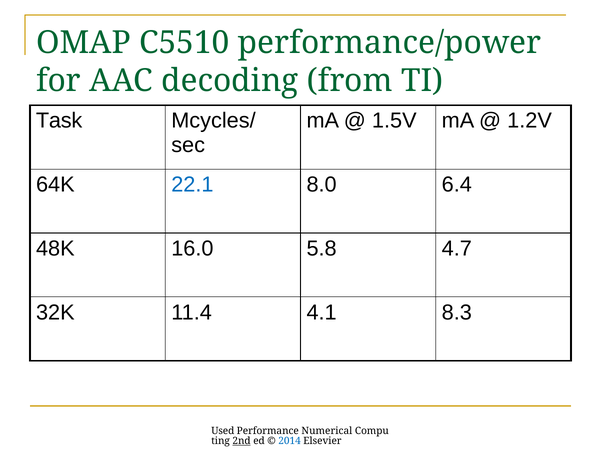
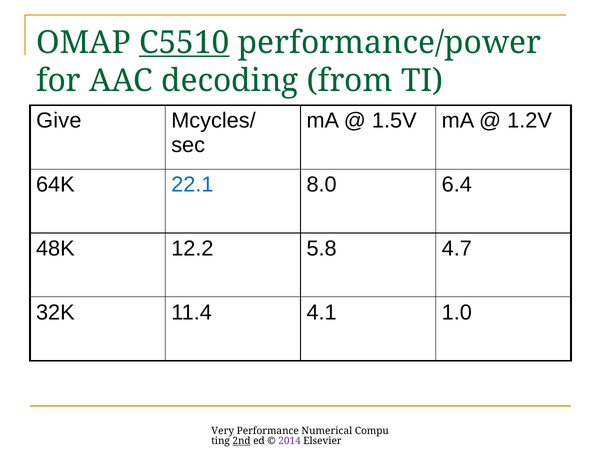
C5510 underline: none -> present (184, 43)
Task: Task -> Give (59, 121)
16.0: 16.0 -> 12.2 (192, 248)
8.3: 8.3 -> 1.0 (457, 312)
Used: Used -> Very (223, 431)
2014 colour: blue -> purple (290, 441)
